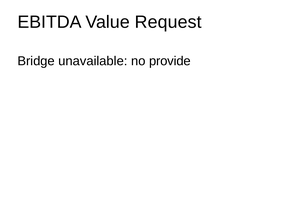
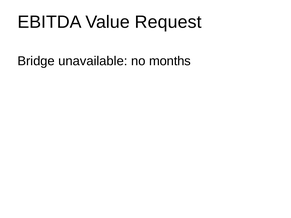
provide: provide -> months (170, 61)
